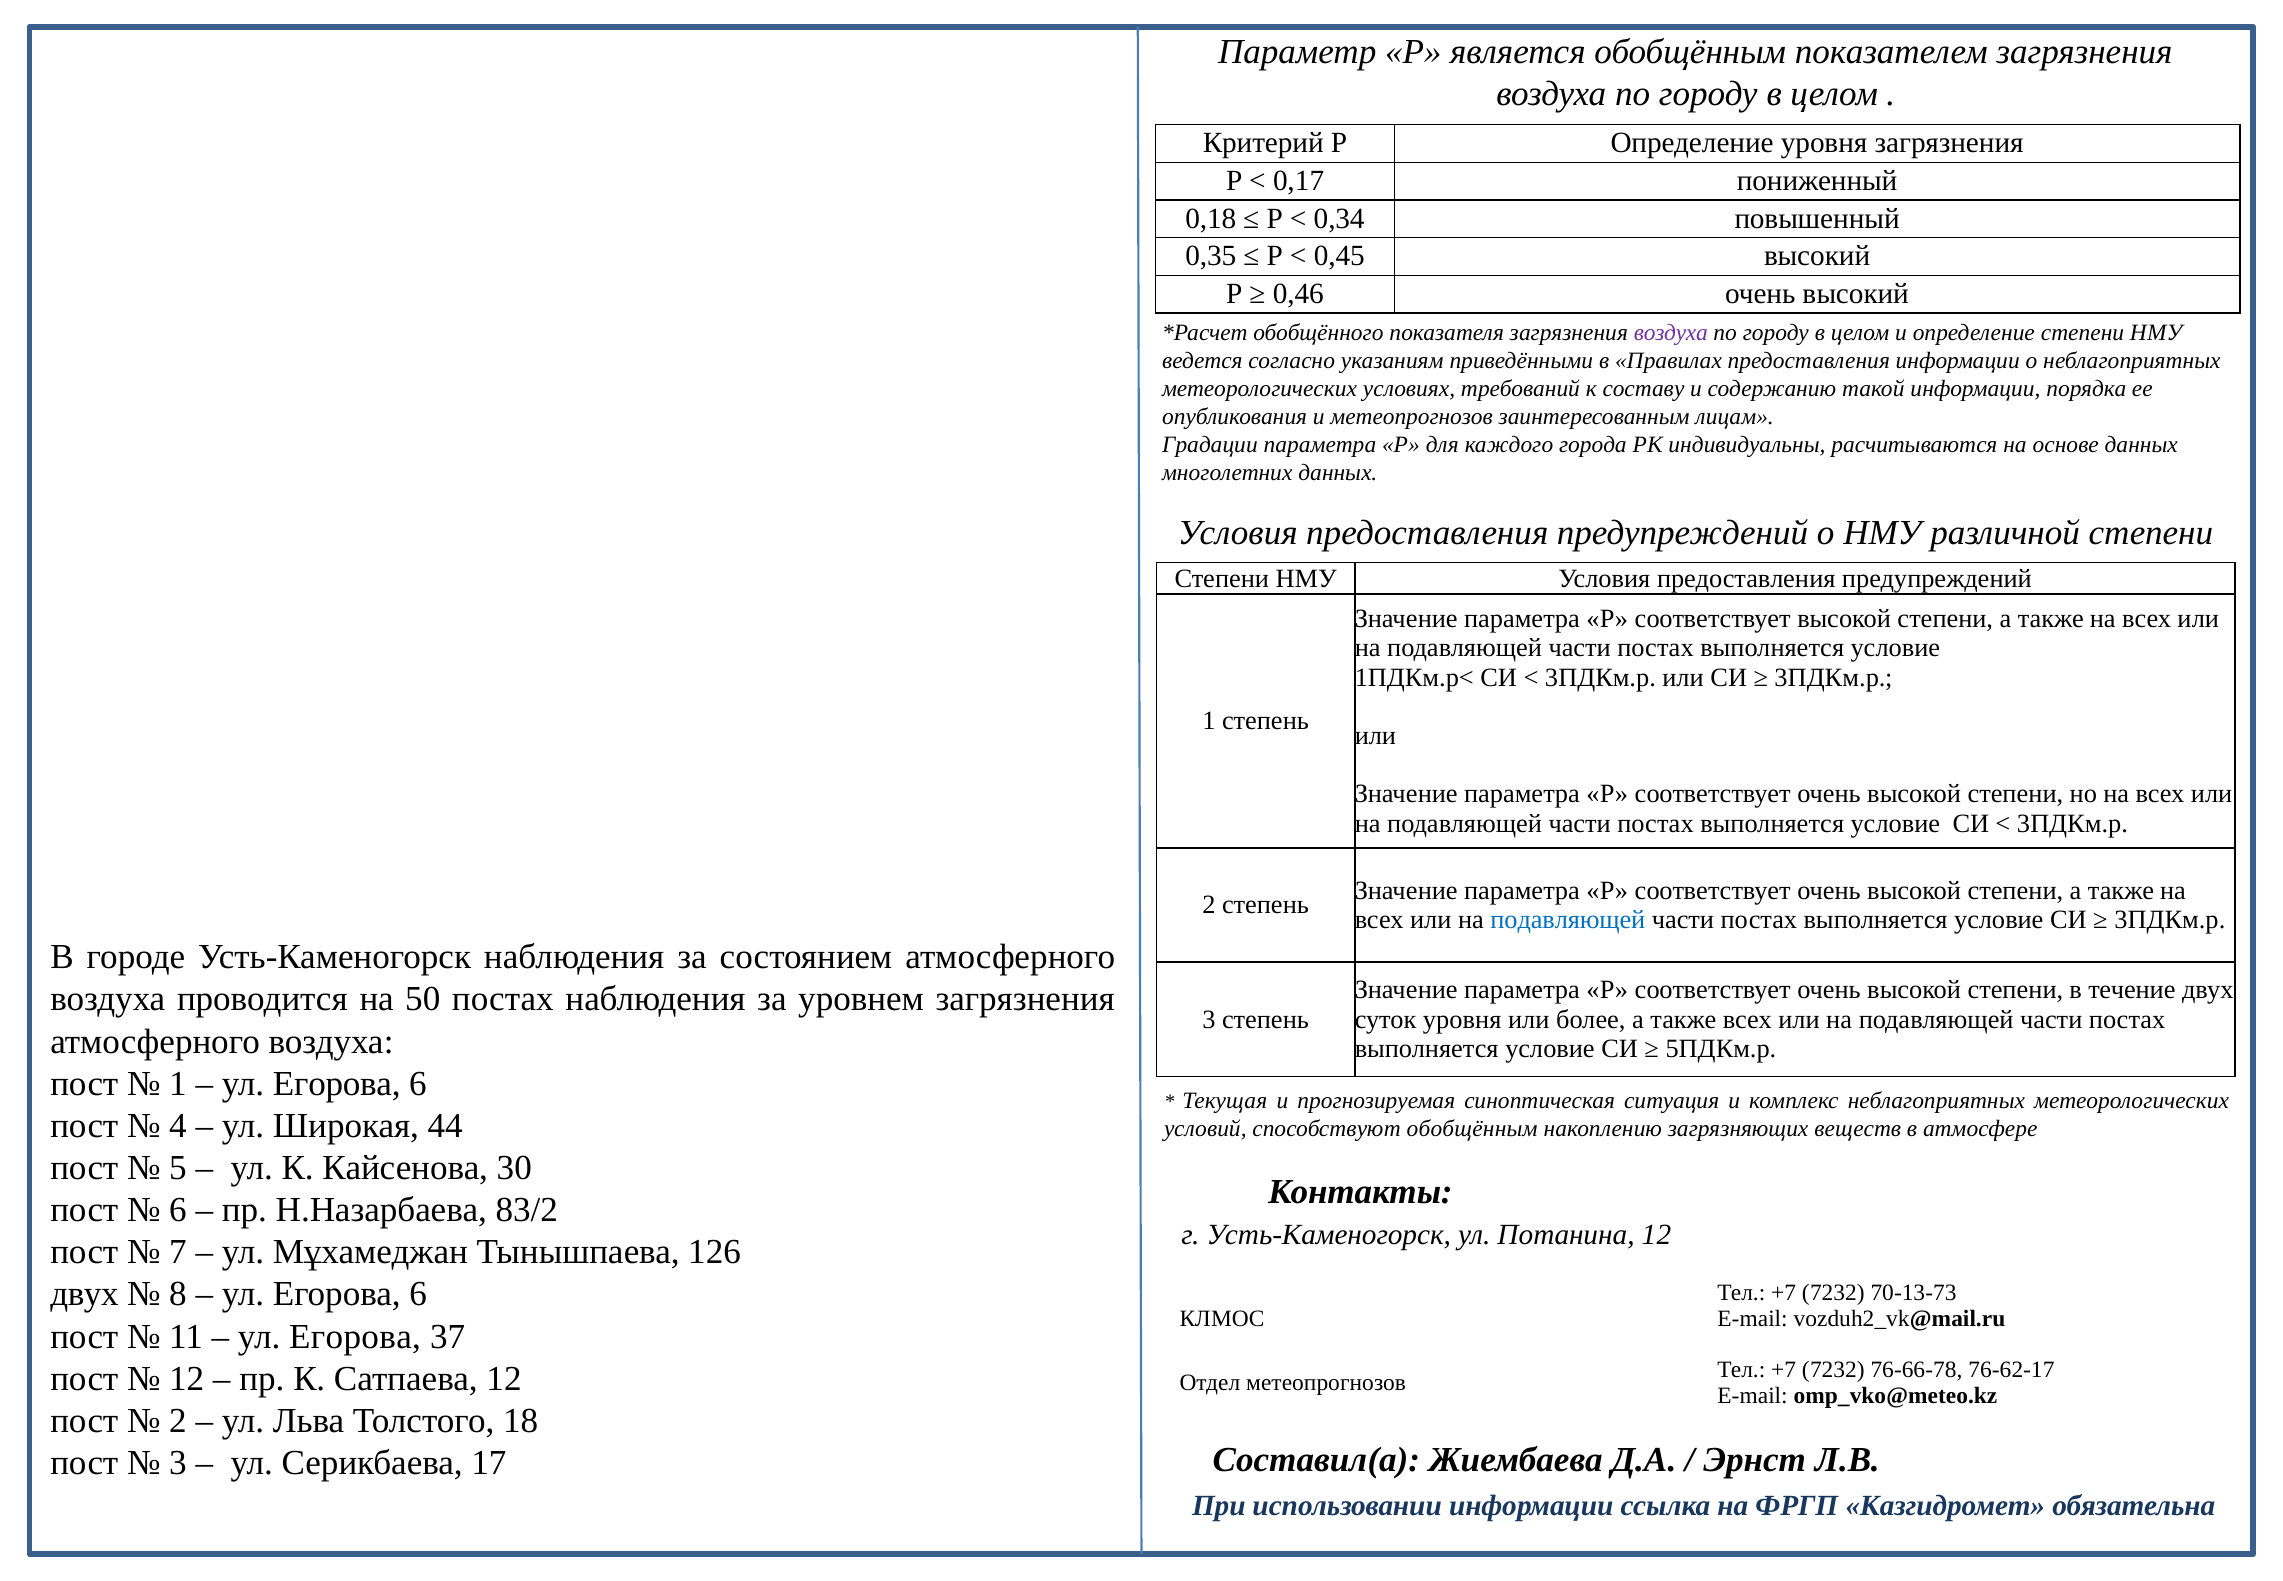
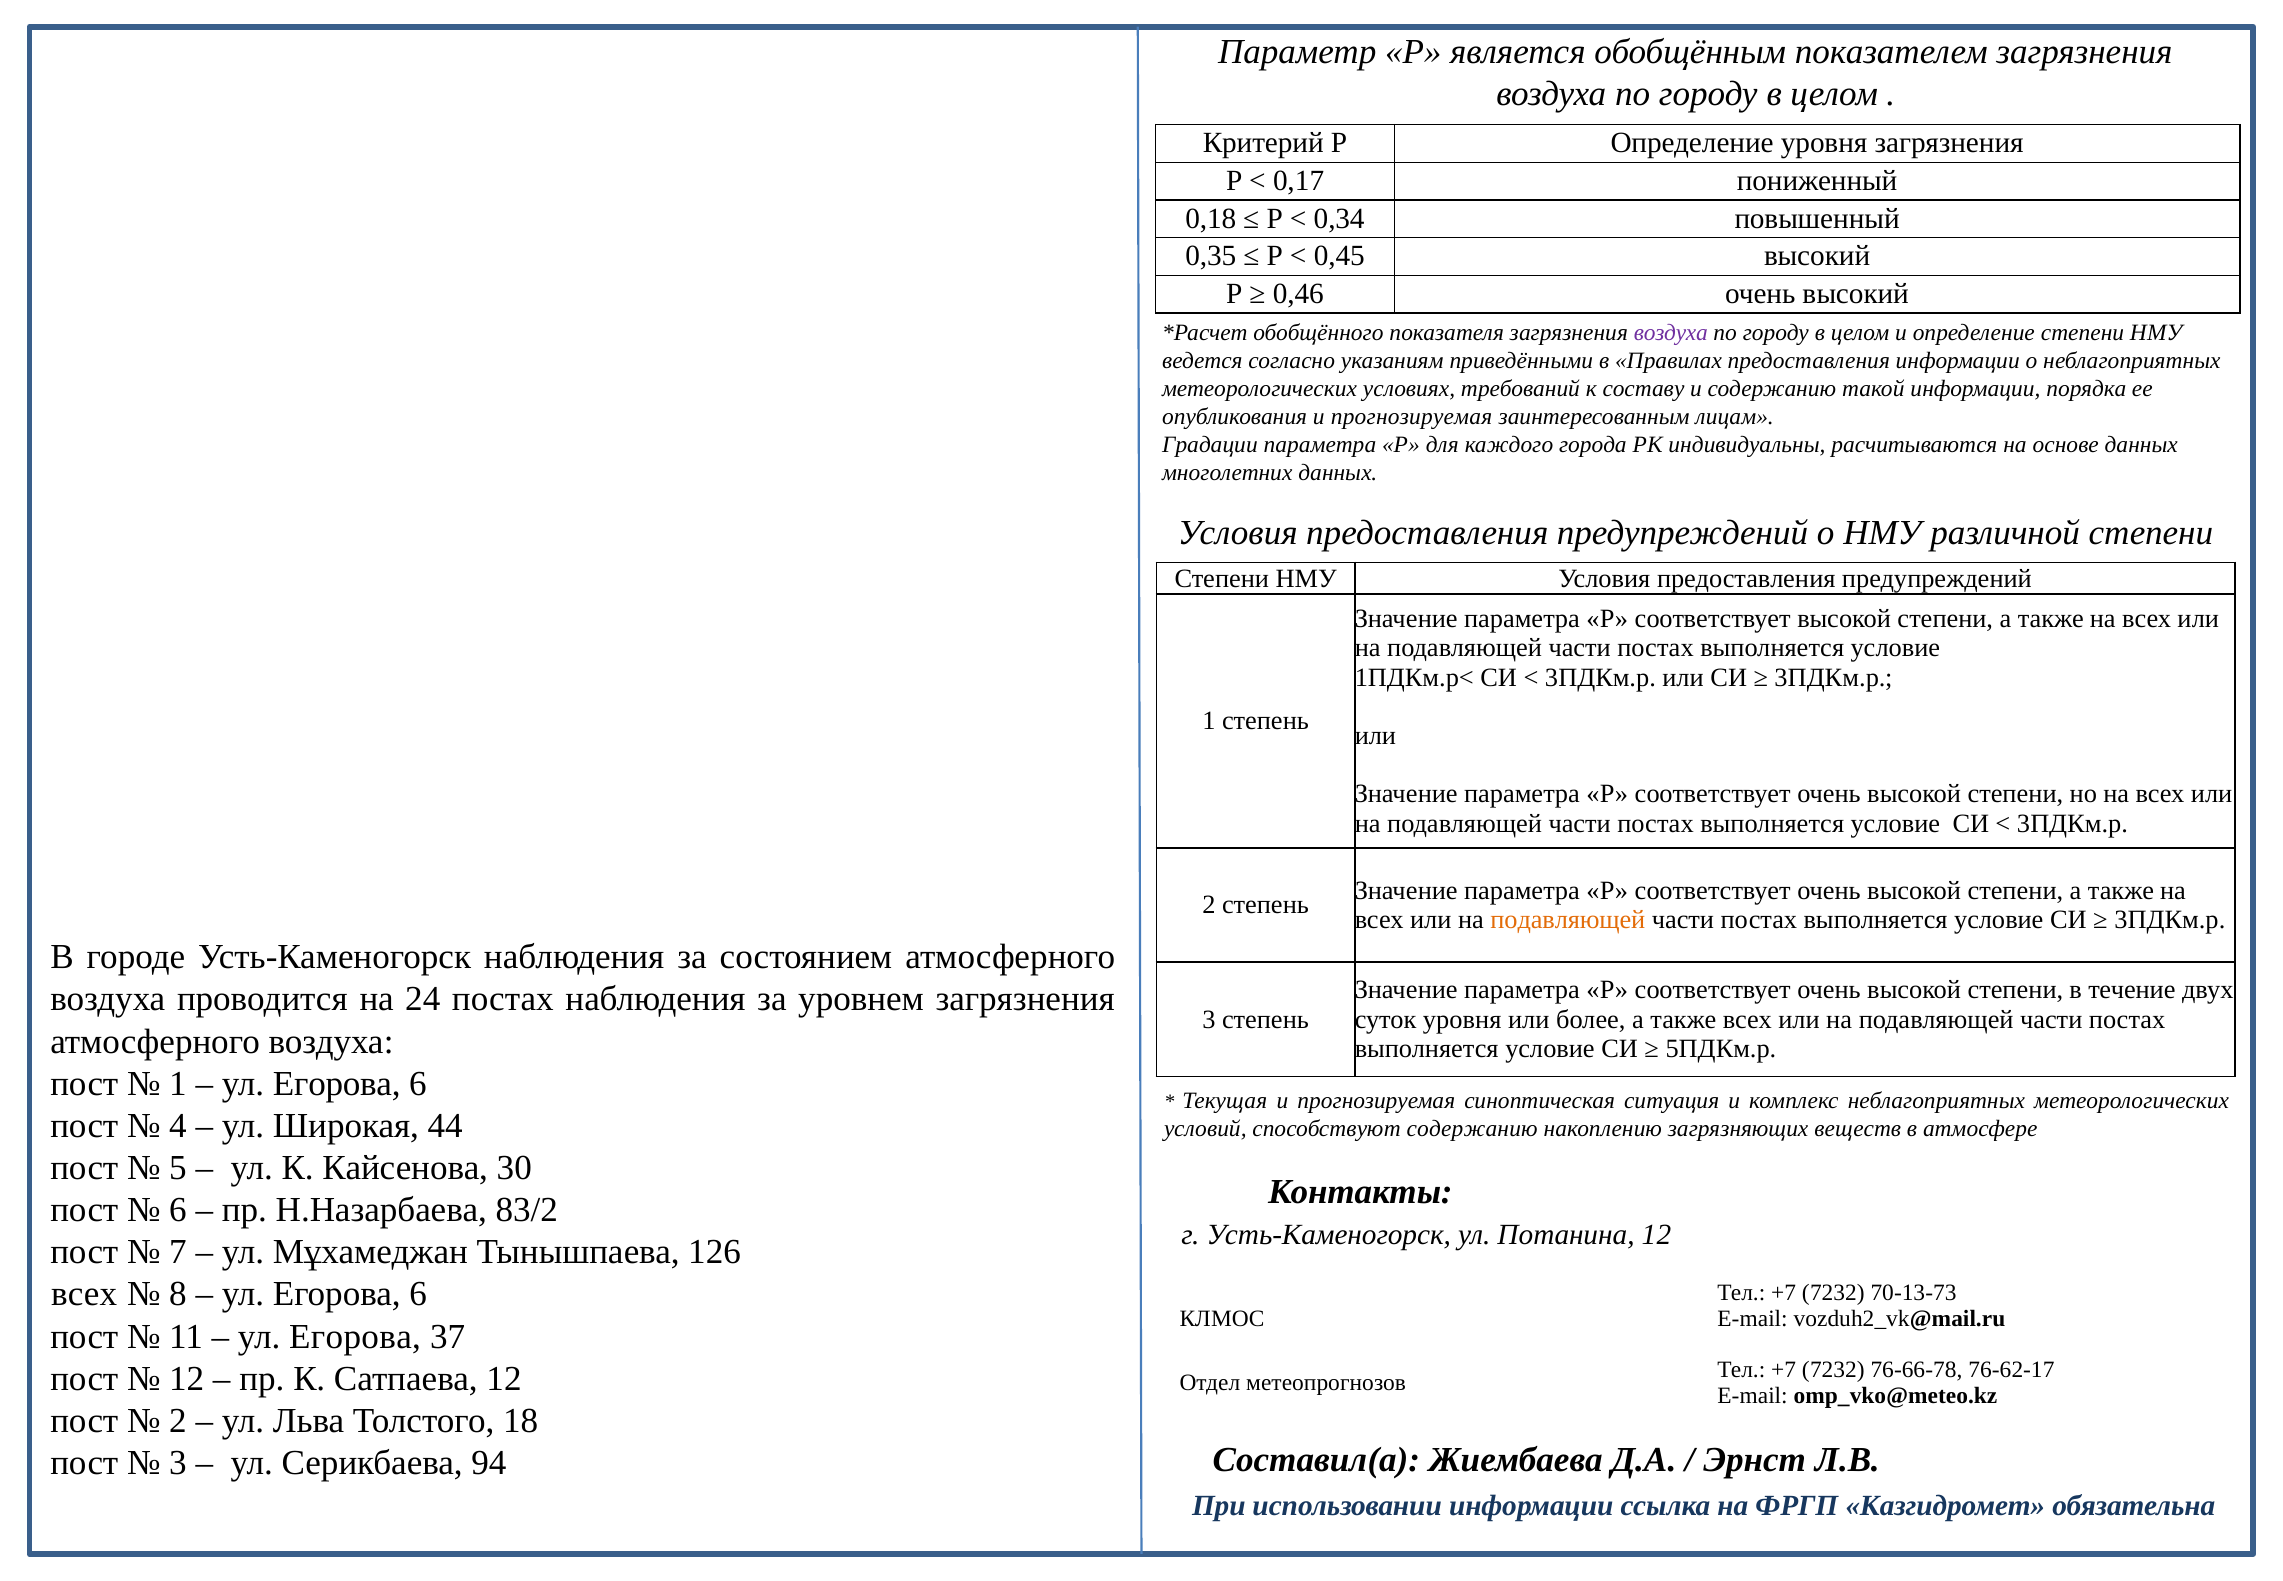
опубликования и метеопрогнозов: метеопрогнозов -> прогнозируемая (1412, 417)
подавляющей colour: blue -> orange (1568, 920)
50: 50 -> 24 (423, 999)
способствуют обобщённым: обобщённым -> содержанию (1472, 1129)
двух: двух -> всех (84, 1294)
17: 17 -> 94 (489, 1463)
